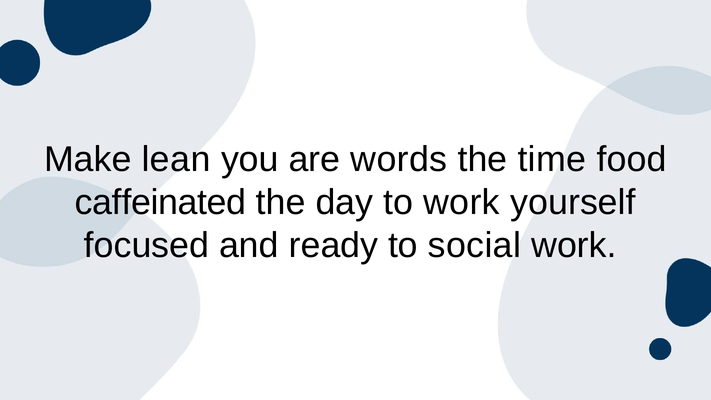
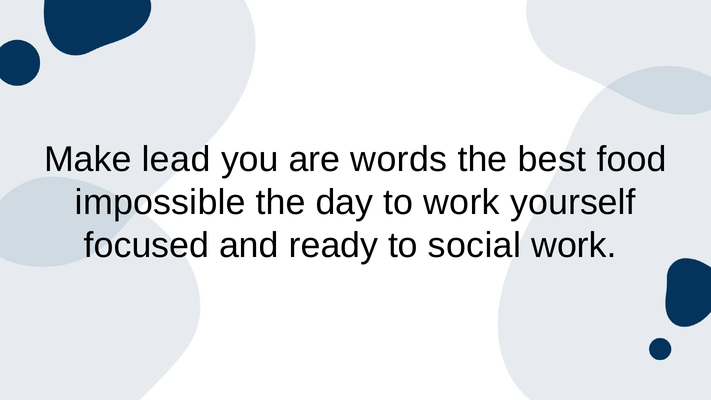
lean: lean -> lead (176, 159)
time: time -> best (552, 159)
caffeinated: caffeinated -> impossible (160, 202)
